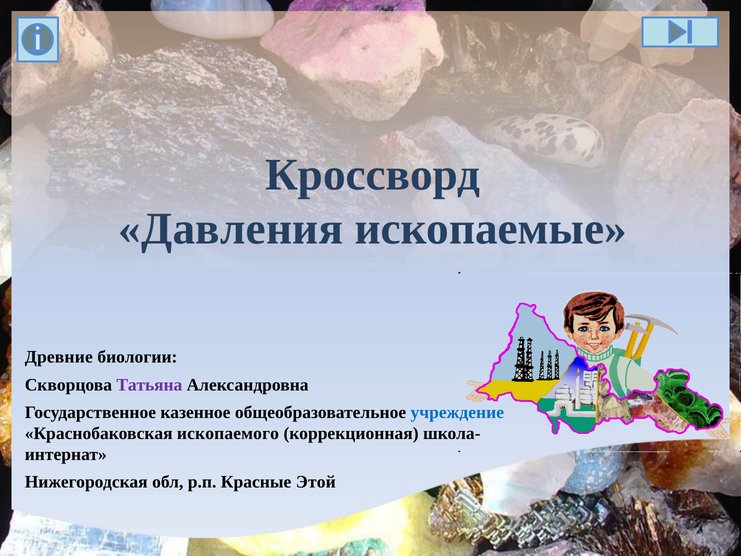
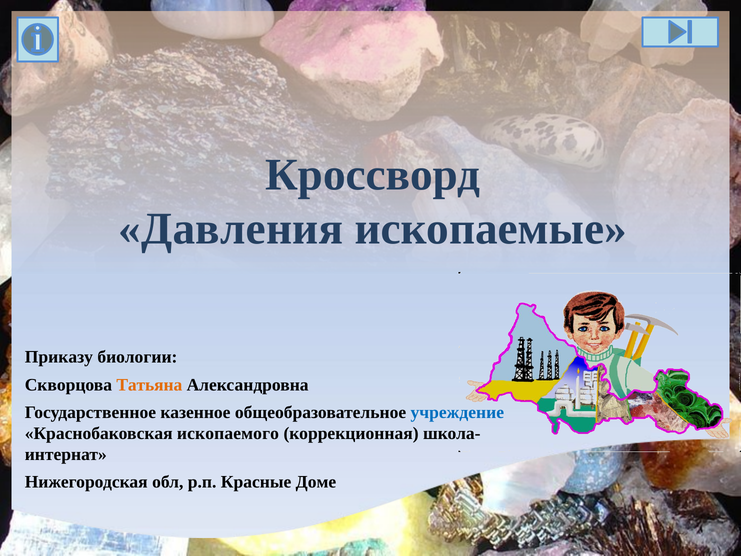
Древние: Древние -> Приказу (59, 357)
Татьяна colour: purple -> orange (149, 385)
Этой: Этой -> Доме (316, 482)
